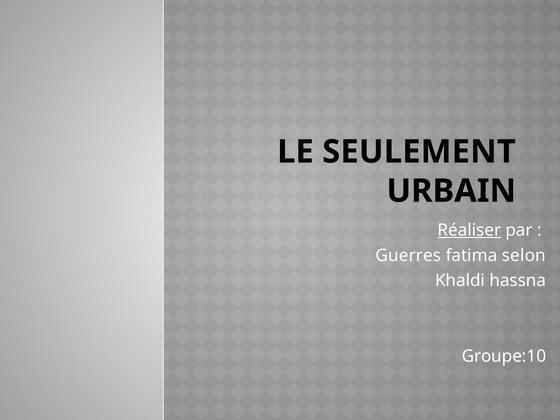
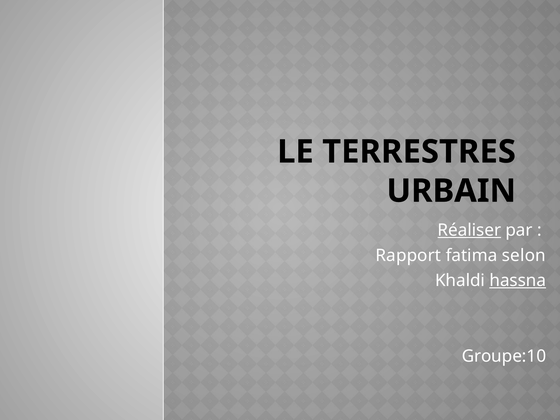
SEULEMENT: SEULEMENT -> TERRESTRES (419, 152)
Guerres: Guerres -> Rapport (408, 255)
hassna underline: none -> present (518, 281)
